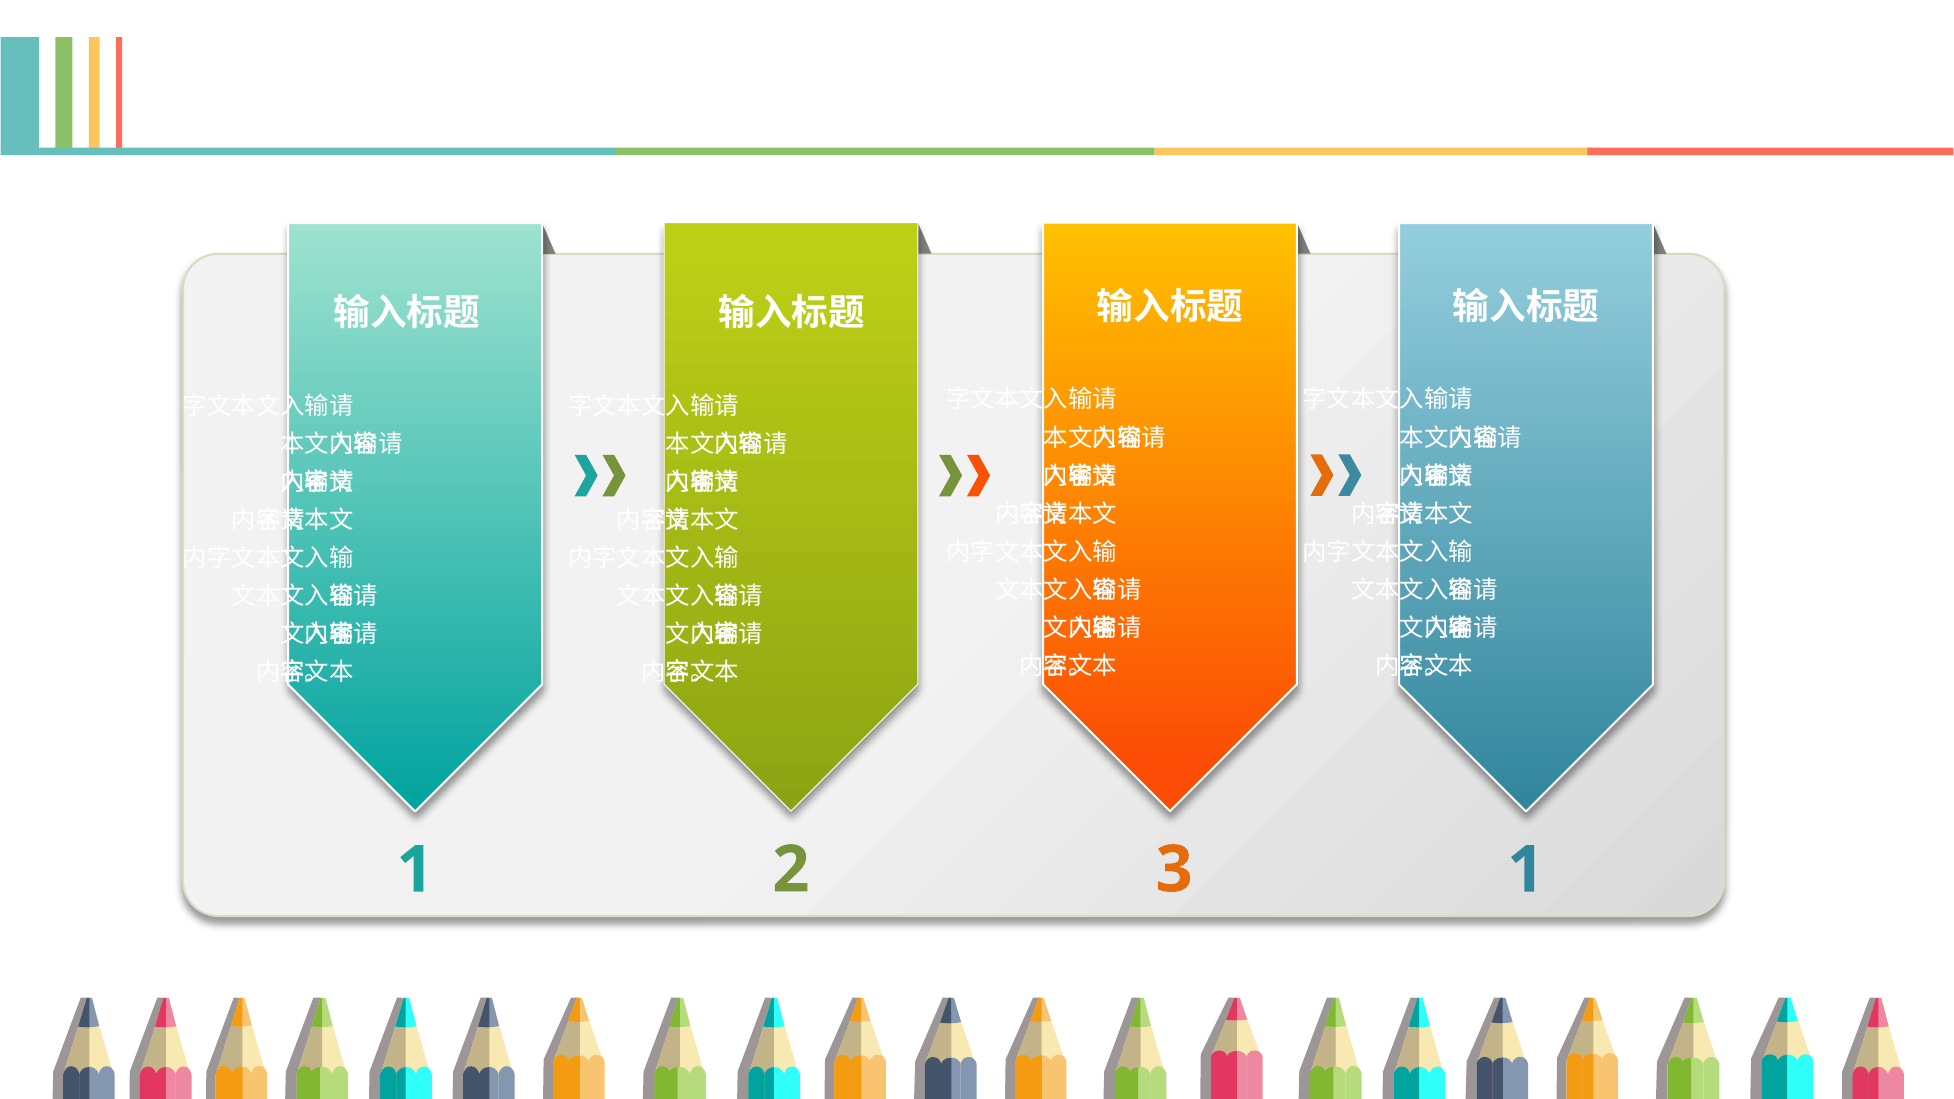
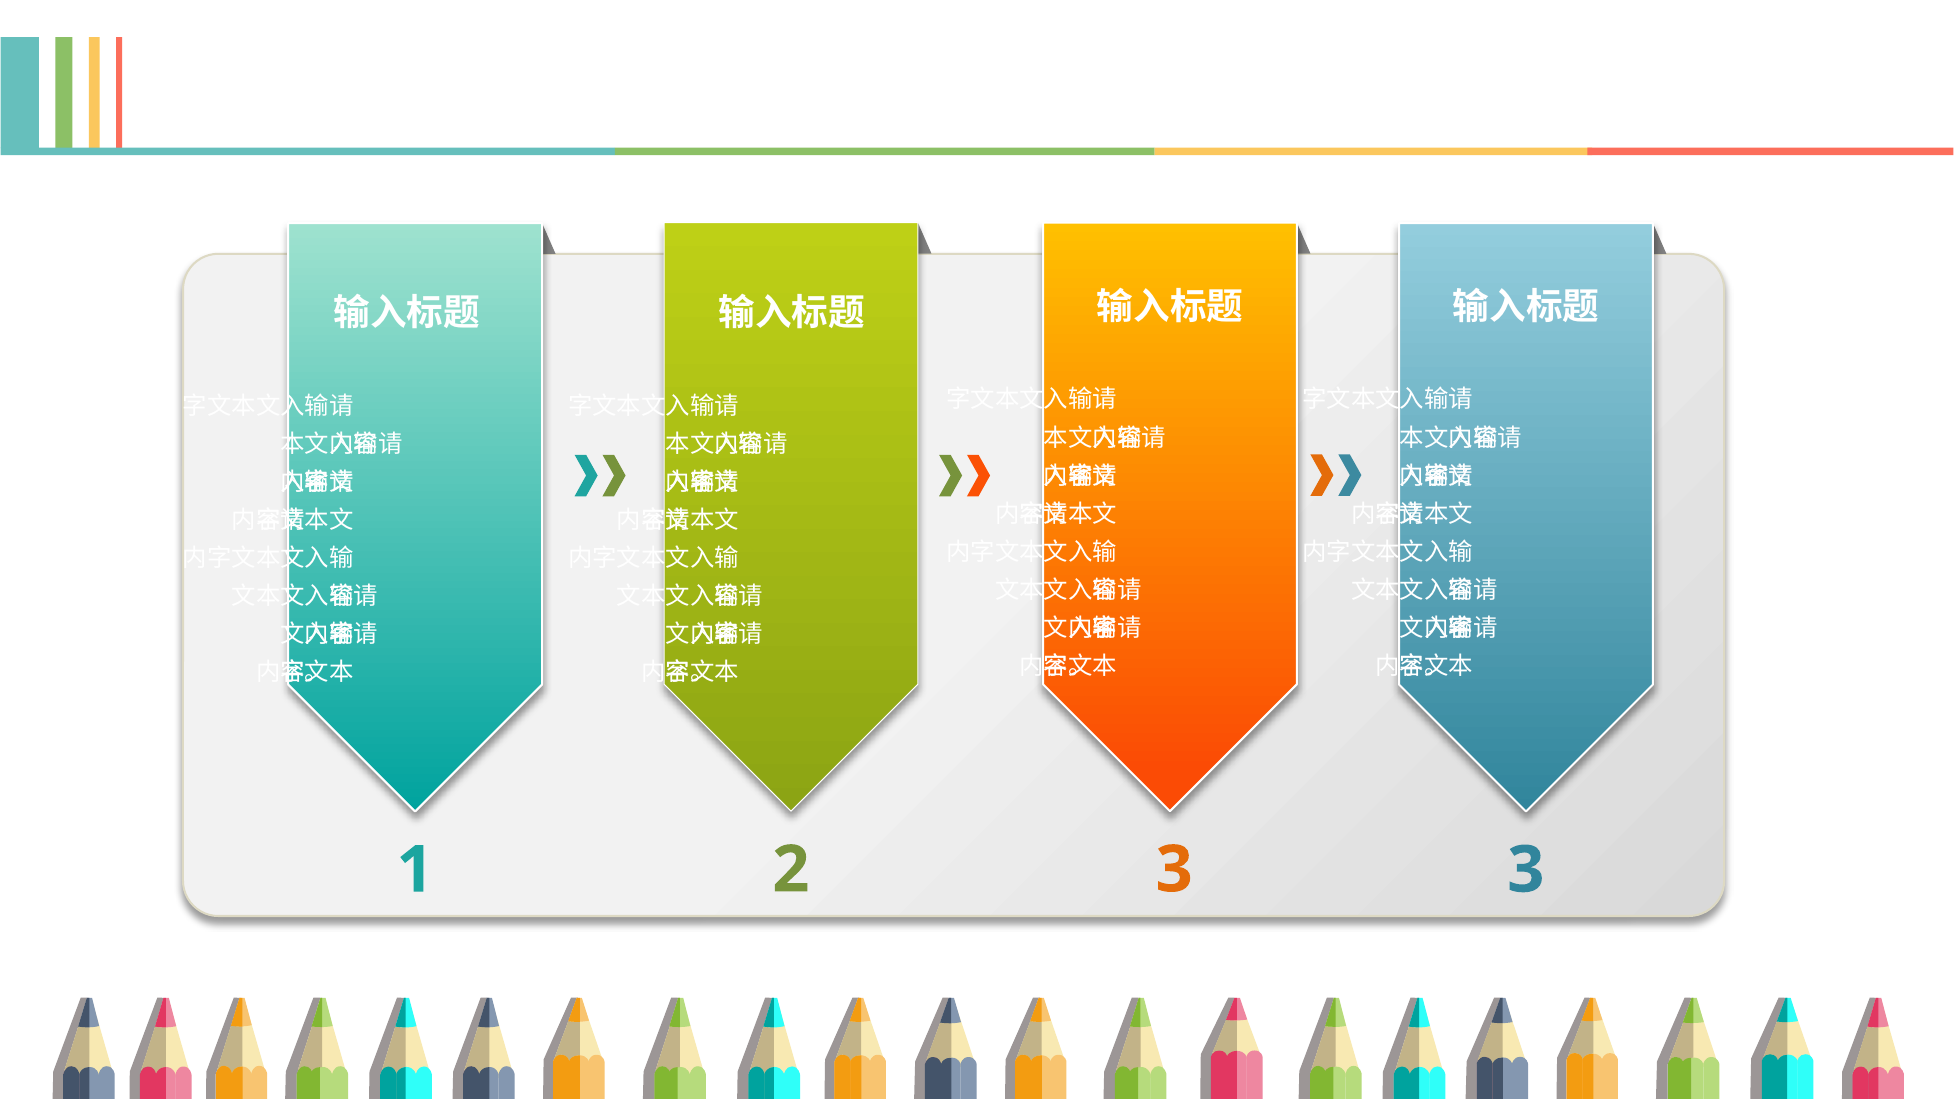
2 1: 1 -> 3 (1526, 870)
